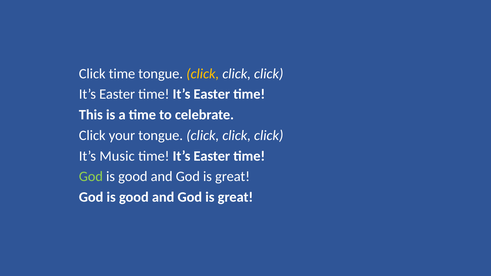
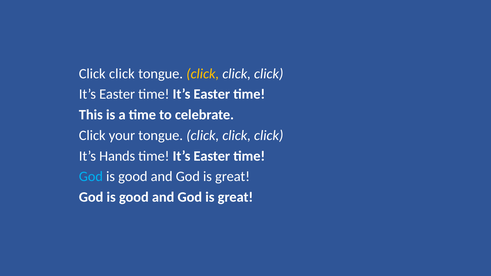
time: time -> click (122, 74)
Music: Music -> Hands (117, 156)
God colour: light green -> light blue (91, 177)
